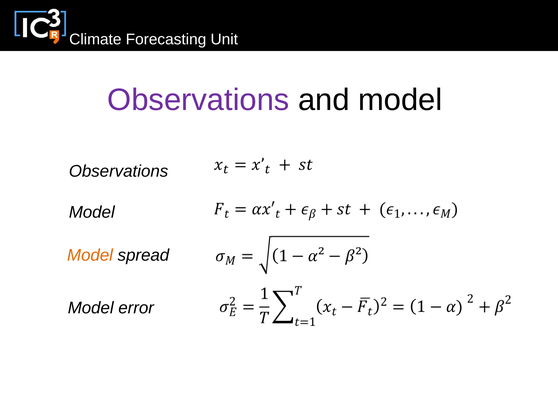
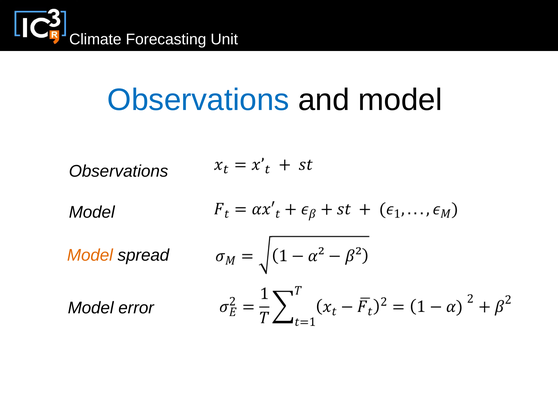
Observations colour: purple -> blue (198, 100)
